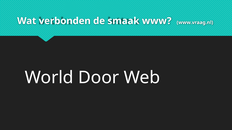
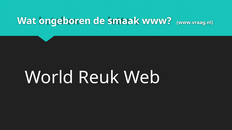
verbonden: verbonden -> ongeboren (65, 21)
Door: Door -> Reuk (99, 78)
